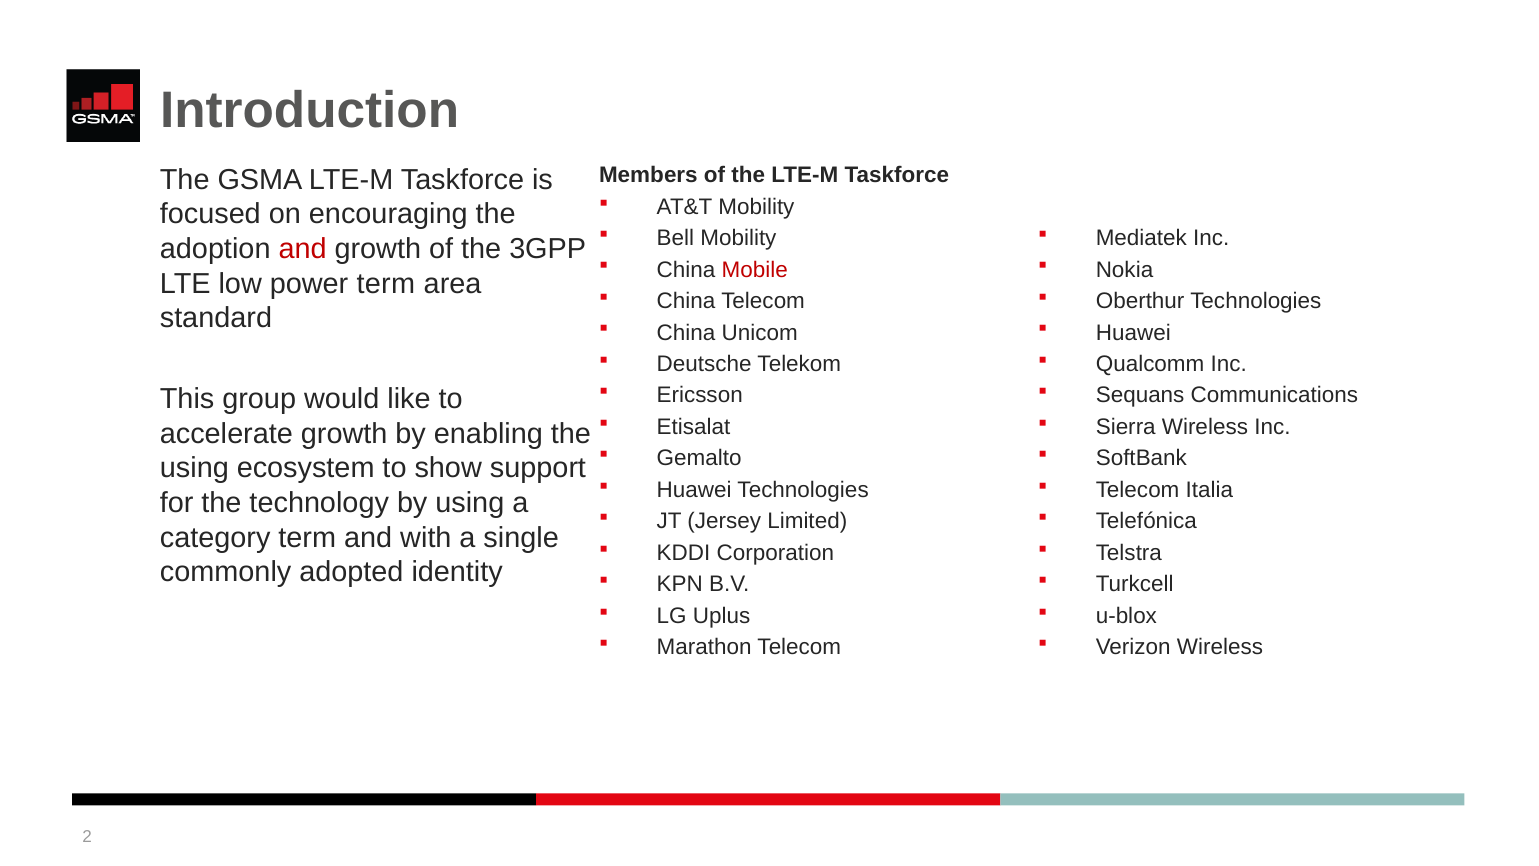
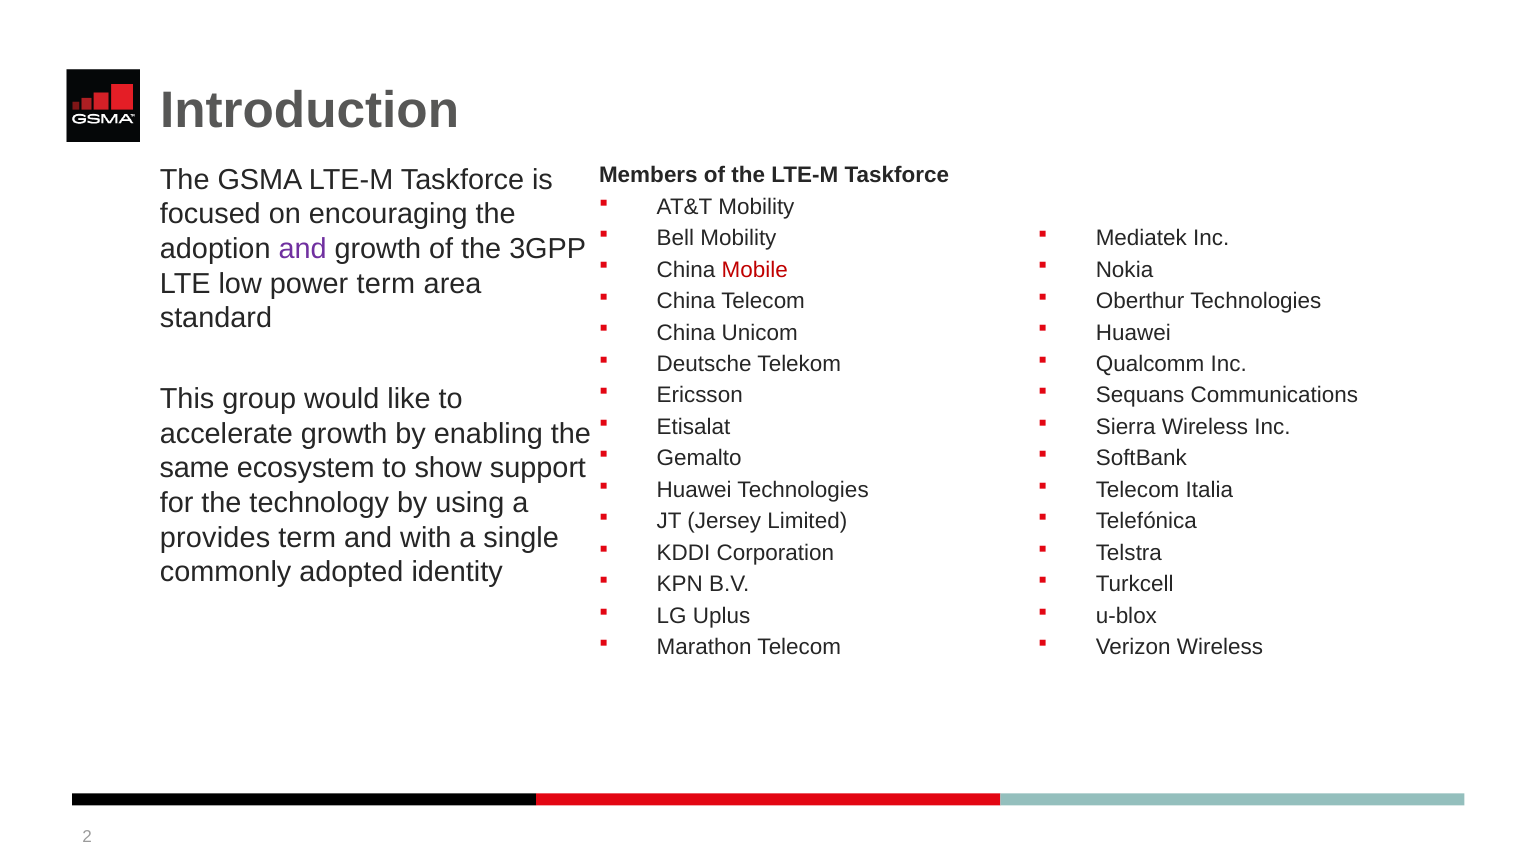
and colour: red -> purple (303, 249)
using: using -> same (195, 468)
category: category -> provides (215, 537)
